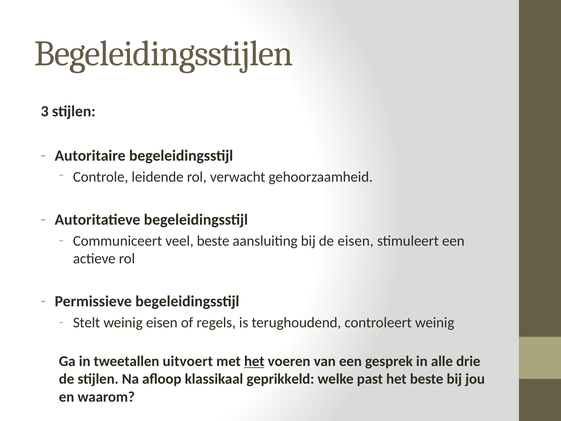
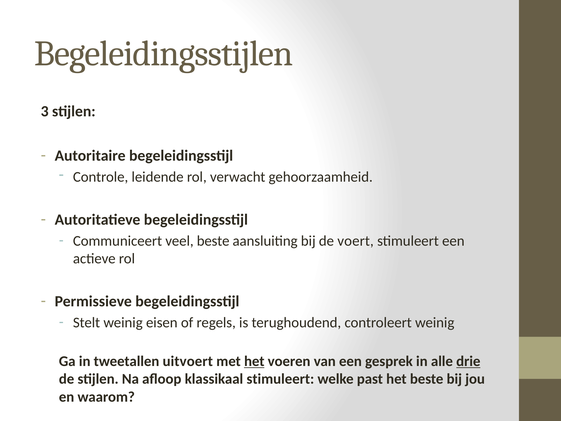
de eisen: eisen -> voert (356, 241)
drie underline: none -> present (468, 361)
klassikaal geprikkeld: geprikkeld -> stimuleert (280, 379)
